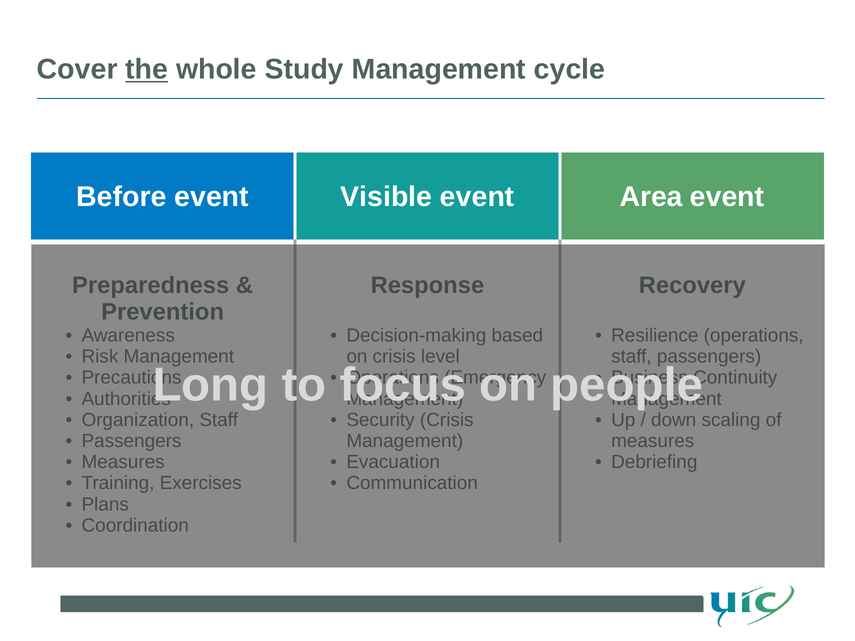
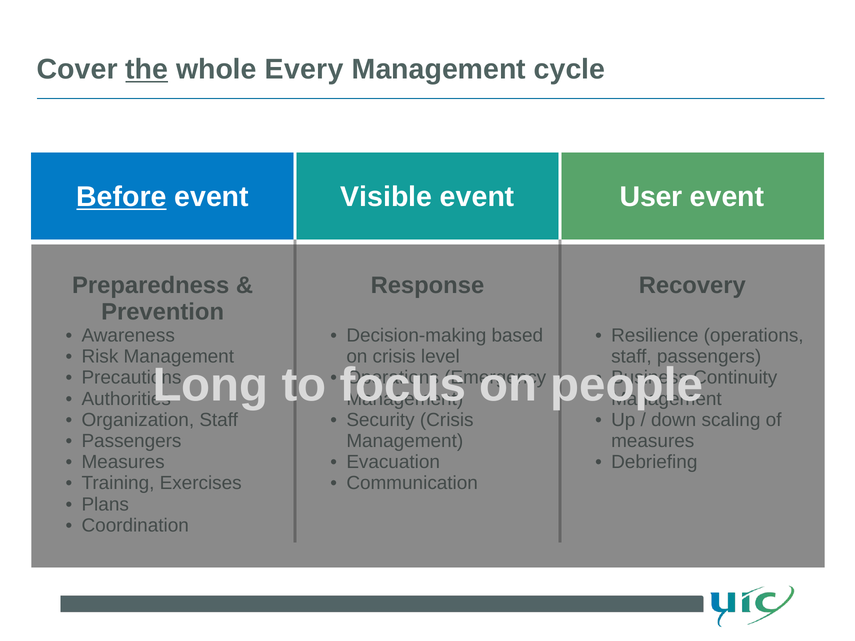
Study: Study -> Every (304, 69)
Before underline: none -> present (121, 197)
Area: Area -> User (651, 197)
